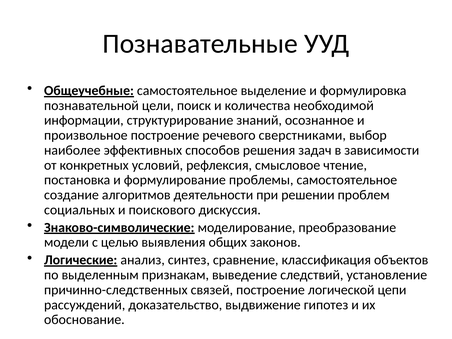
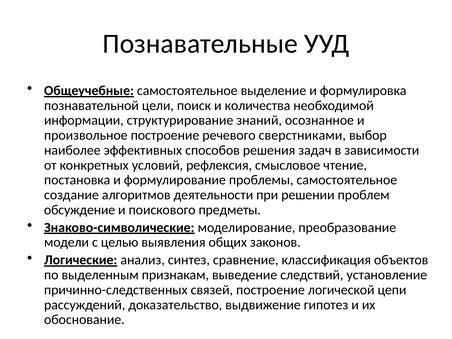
социальных: социальных -> обсуждение (80, 210)
дискуссия: дискуссия -> предметы (230, 210)
